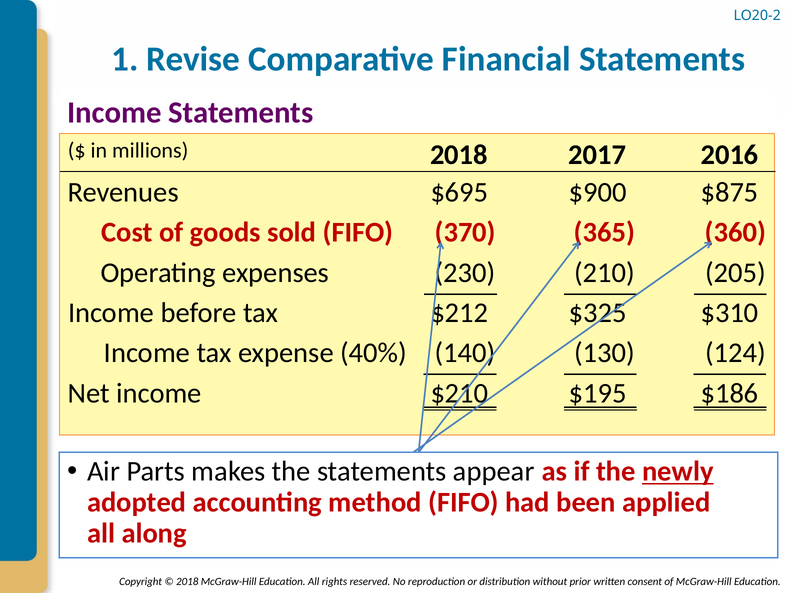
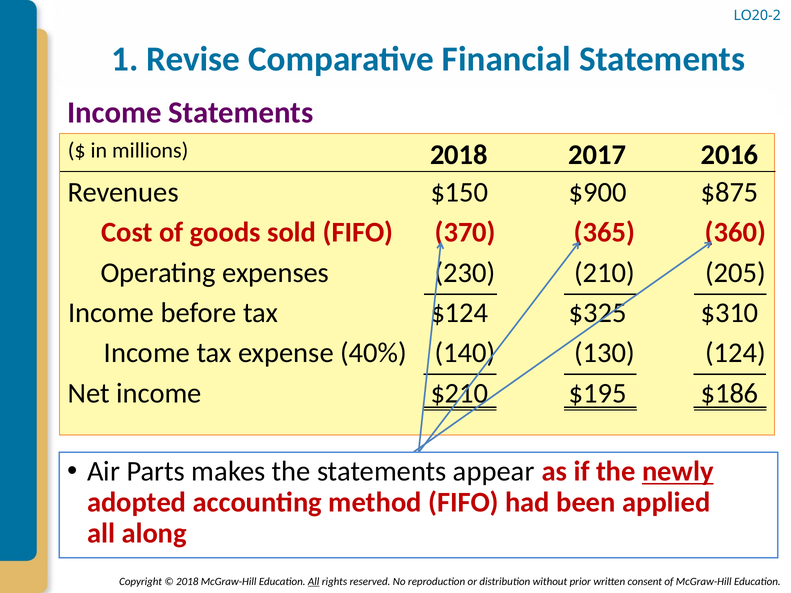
$695: $695 -> $150 (459, 192)
$212: $212 -> $124 (459, 313)
All underline: none -> present (314, 582)
